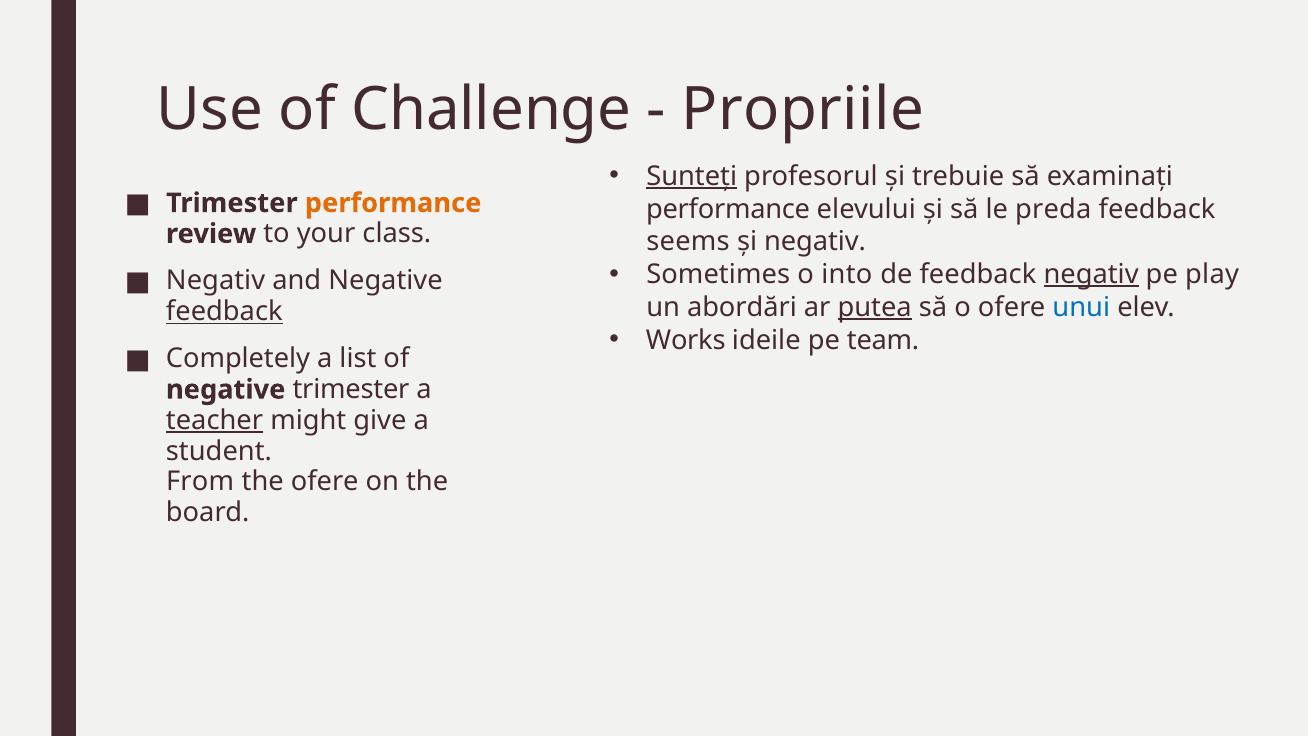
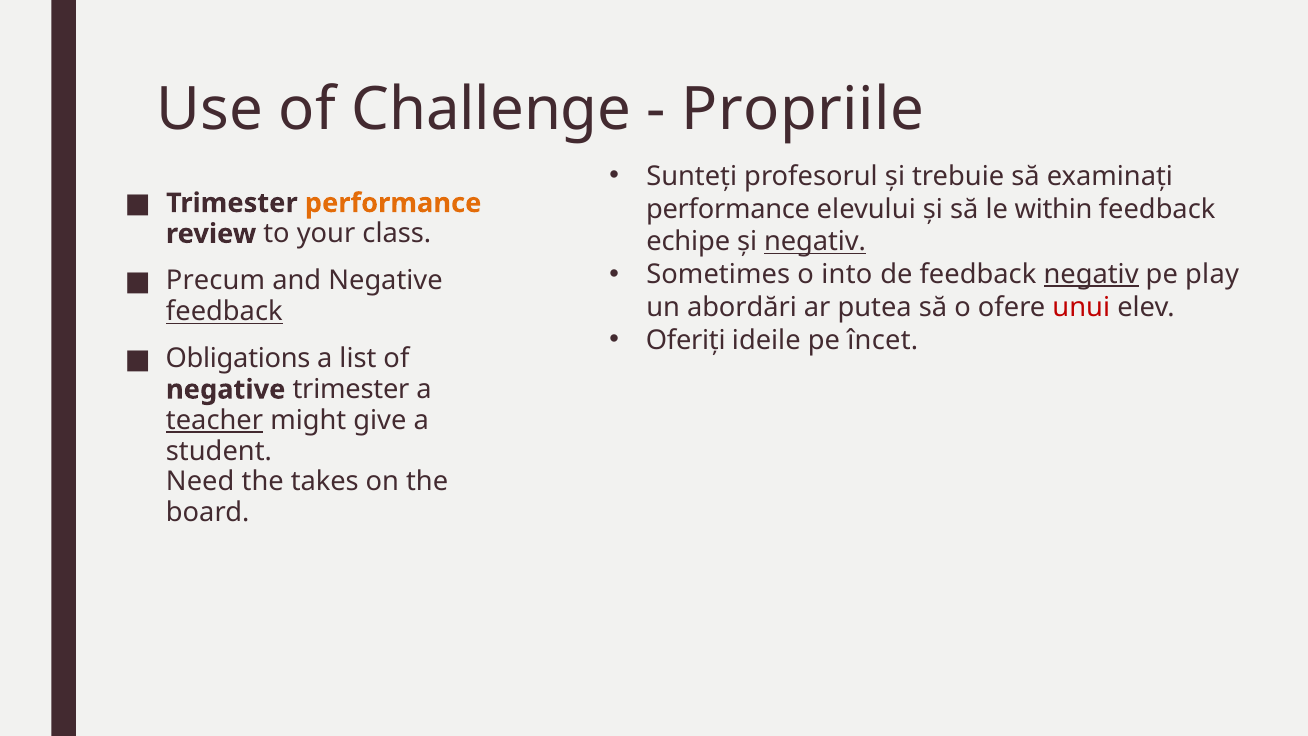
Sunteți underline: present -> none (692, 176)
preda: preda -> within (1054, 209)
seems: seems -> echipe (688, 242)
negativ underline: none -> present (815, 242)
Negativ: Negativ -> Precum (216, 281)
putea underline: present -> none (875, 307)
unui colour: blue -> red (1081, 307)
Works: Works -> Oferiți (686, 340)
team: team -> încet (883, 340)
Completely: Completely -> Obligations (238, 359)
From: From -> Need (200, 482)
the ofere: ofere -> takes (325, 482)
